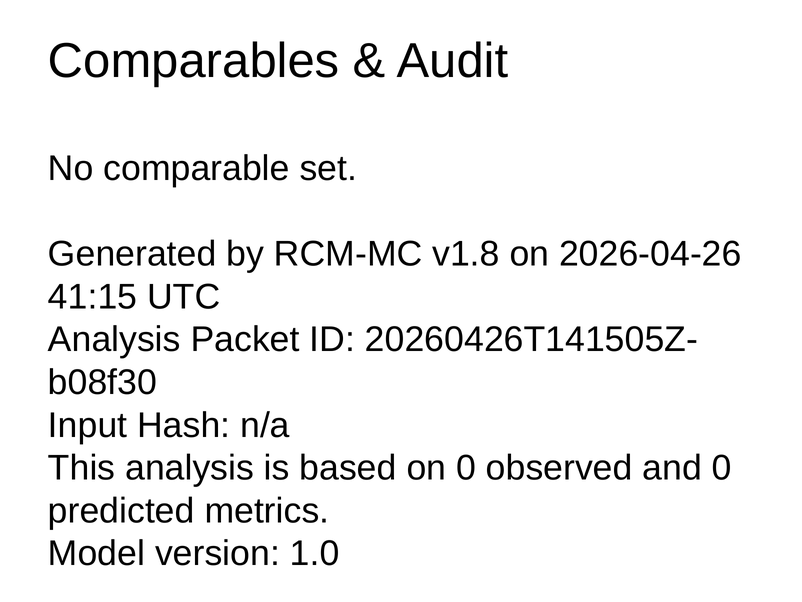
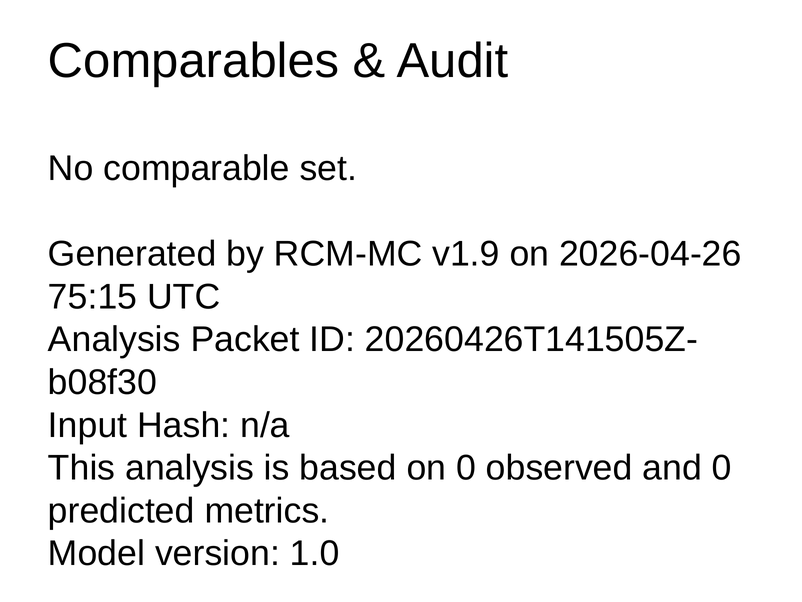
v1.8: v1.8 -> v1.9 (466, 254)
41:15: 41:15 -> 75:15 (93, 297)
